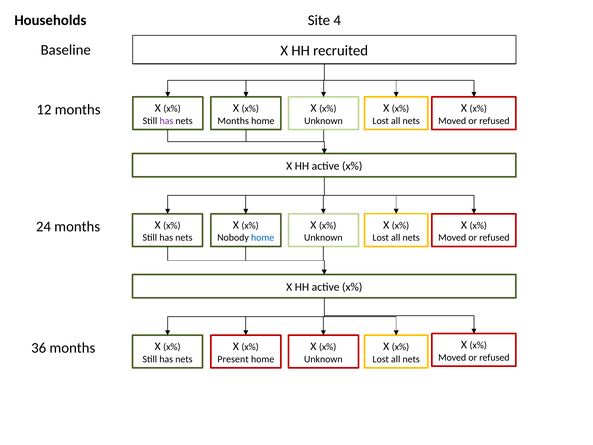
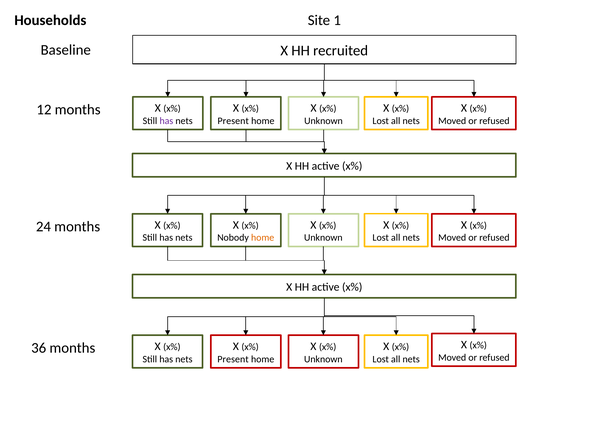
4: 4 -> 1 (337, 20)
Months: Months -> Present (233, 121)
home colour: blue -> orange (263, 238)
